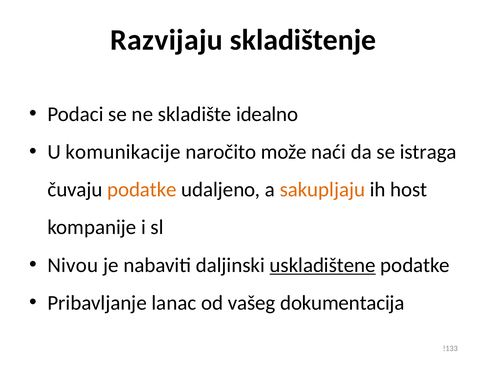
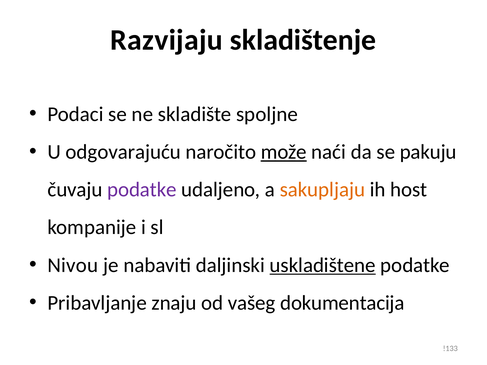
idealno: idealno -> spoljne (267, 114)
komunikacije: komunikacije -> odgovarajuću (123, 152)
može underline: none -> present (284, 152)
istraga: istraga -> pakuju (428, 152)
podatke colour: orange -> purple (142, 190)
lanac: lanac -> znaju (174, 303)
